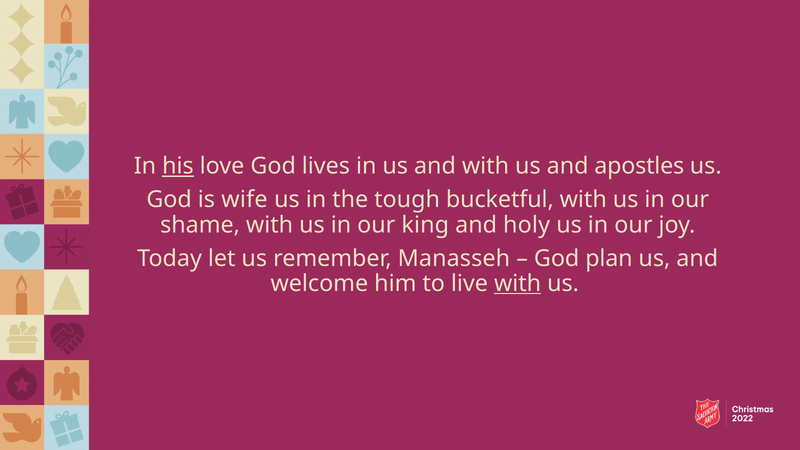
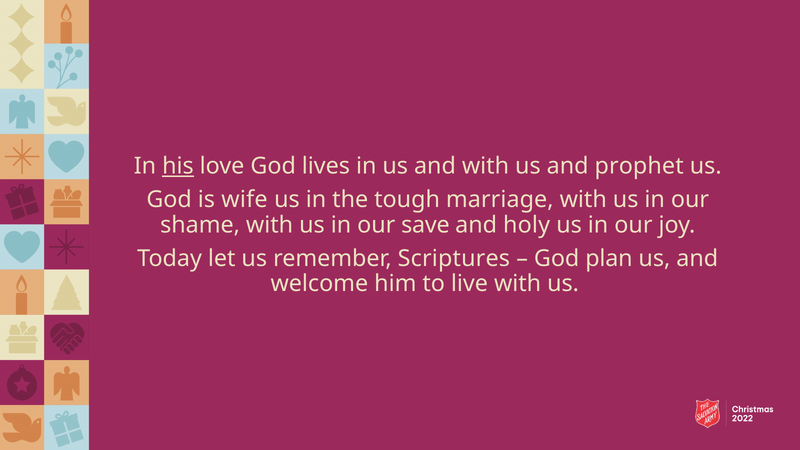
apostles: apostles -> prophet (639, 166)
bucketful: bucketful -> marriage (500, 200)
king: king -> save (425, 225)
Manasseh: Manasseh -> Scriptures (454, 258)
with underline: present -> none (518, 283)
